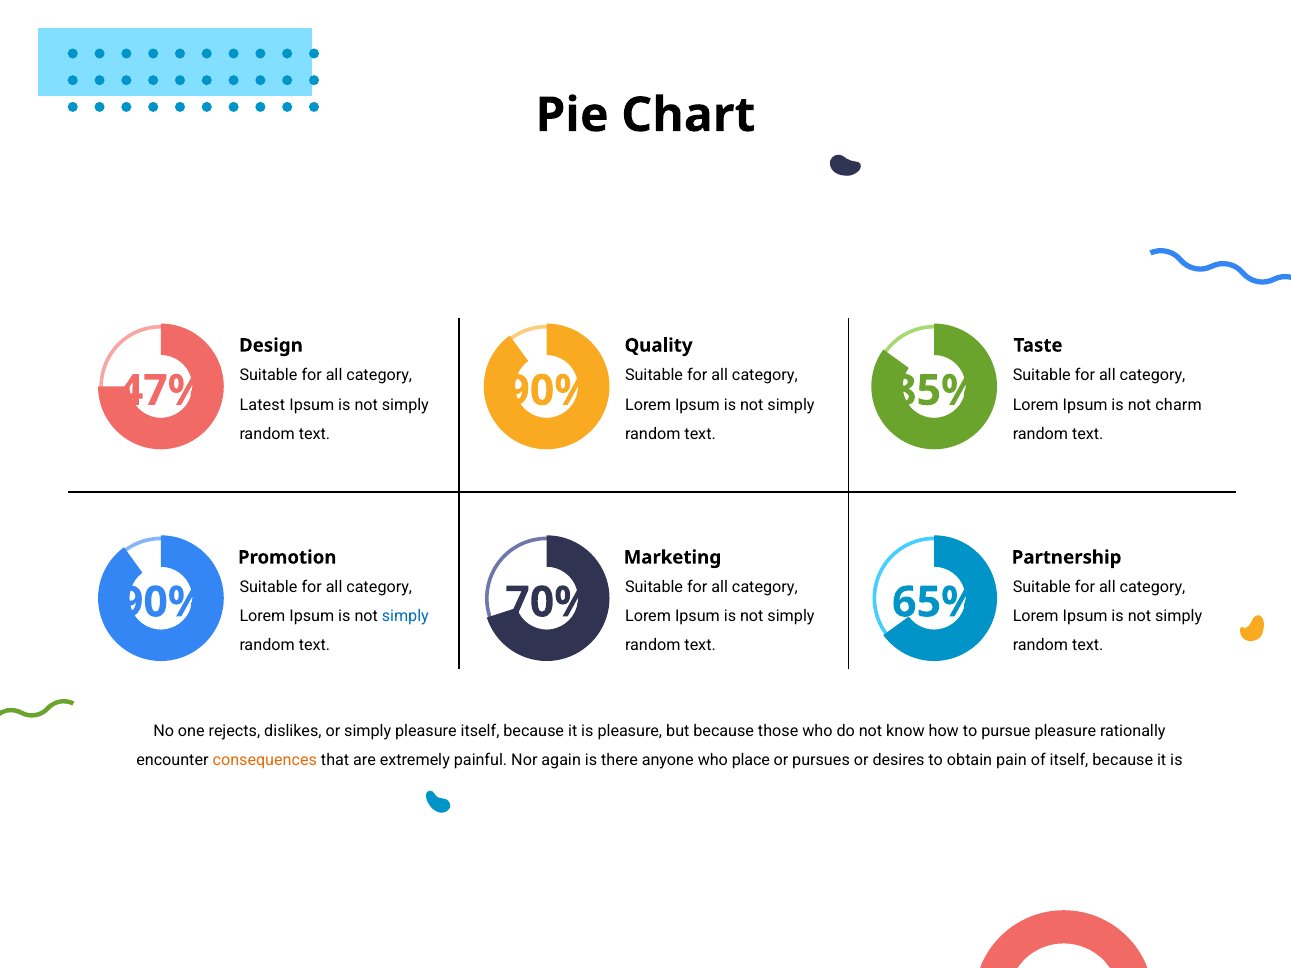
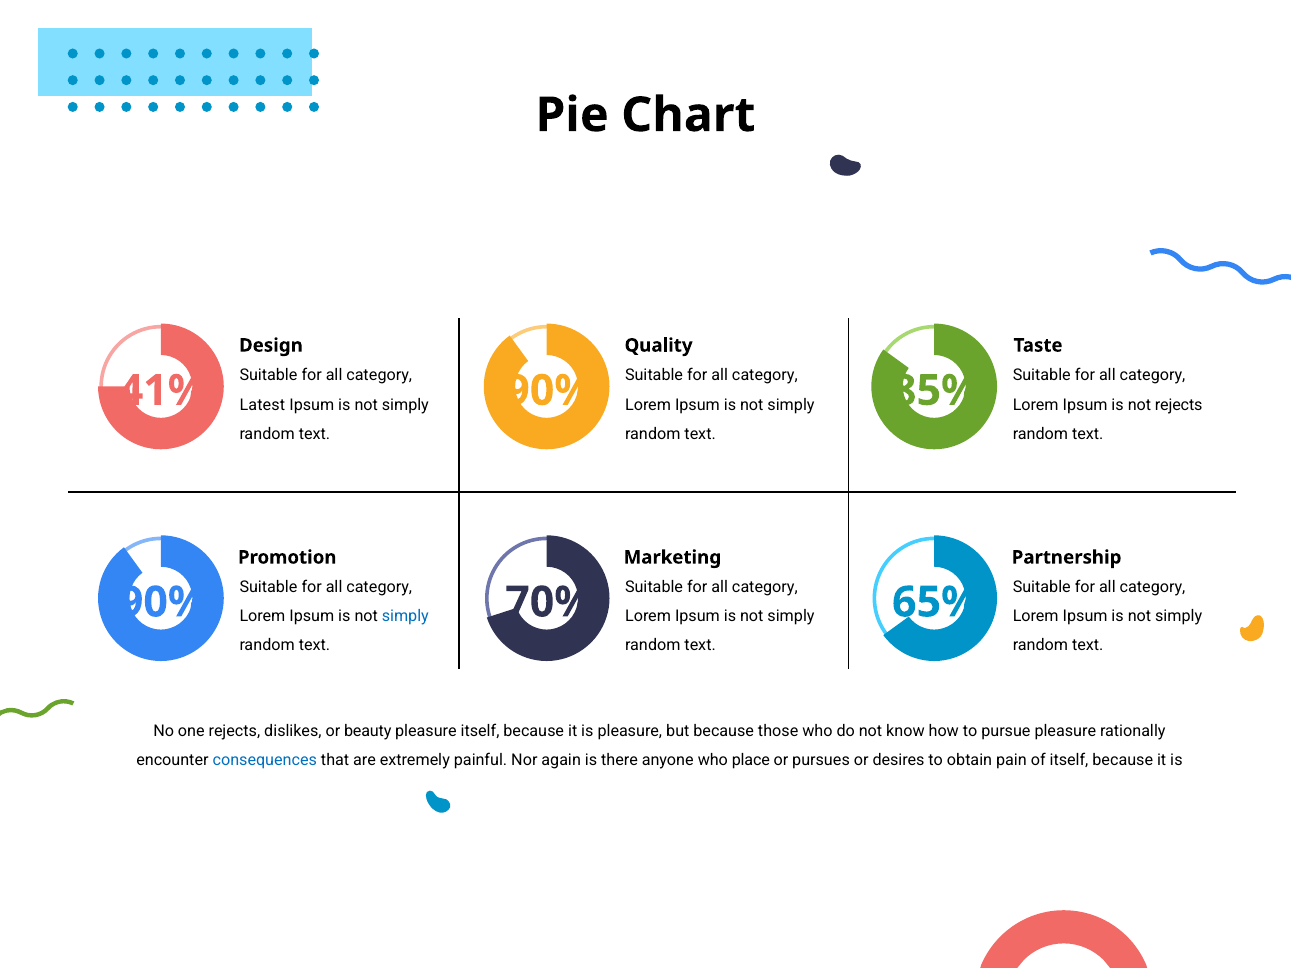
47%: 47% -> 41% (163, 391)
not charm: charm -> rejects (1179, 405)
or simply: simply -> beauty (368, 732)
consequences colour: orange -> blue (265, 761)
